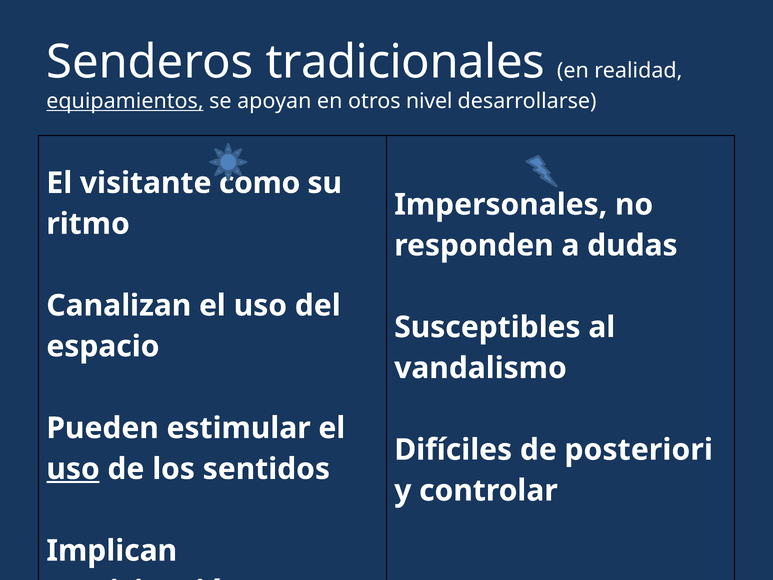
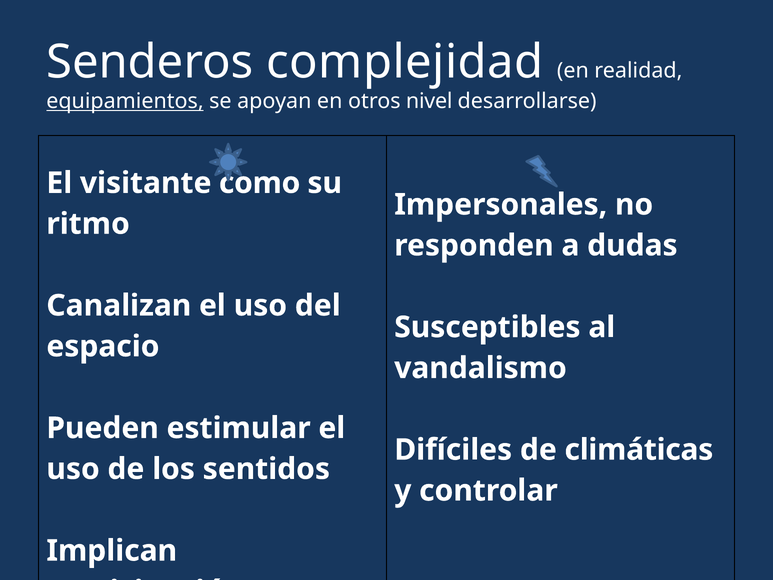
tradicionales: tradicionales -> complejidad (405, 62)
posteriori: posteriori -> climáticas (639, 450)
uso underline: present -> none (73, 469)
